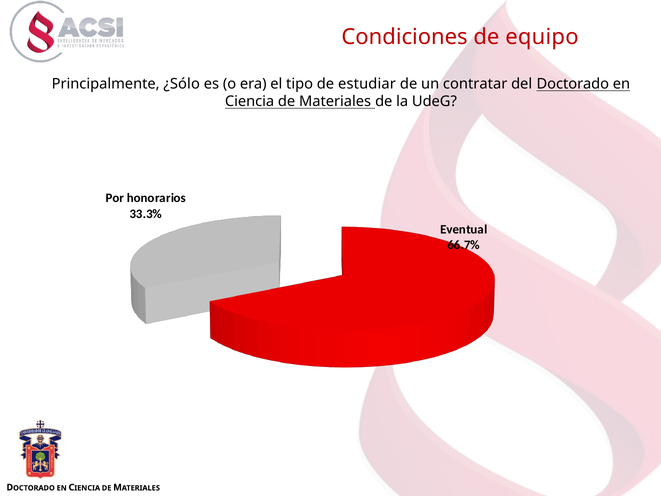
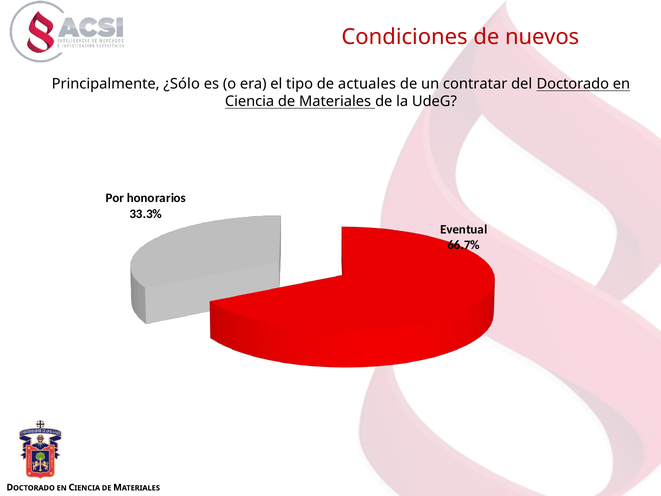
equipo: equipo -> nuevos (542, 37)
estudiar: estudiar -> actuales (367, 84)
